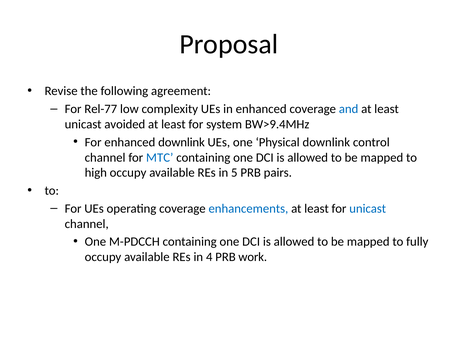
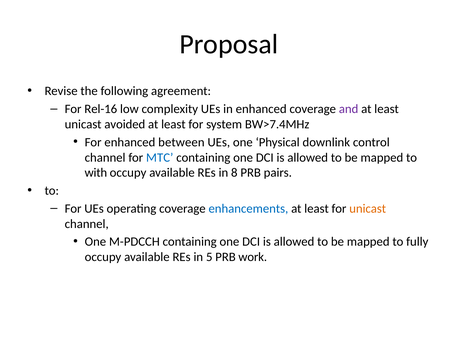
Rel-77: Rel-77 -> Rel-16 (101, 109)
and colour: blue -> purple (349, 109)
BW>9.4MHz: BW>9.4MHz -> BW>7.4MHz (277, 124)
enhanced downlink: downlink -> between (181, 142)
high: high -> with (96, 173)
5: 5 -> 8 (234, 173)
unicast colour: blue -> orange (368, 208)
4: 4 -> 5 (209, 257)
